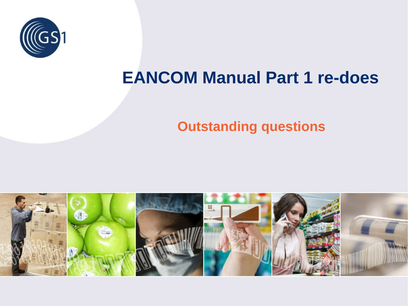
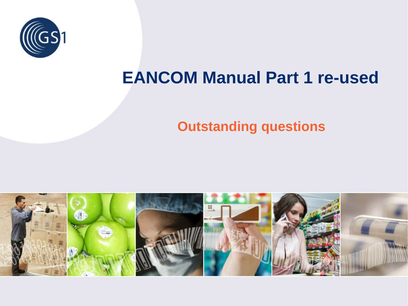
re-does: re-does -> re-used (348, 78)
